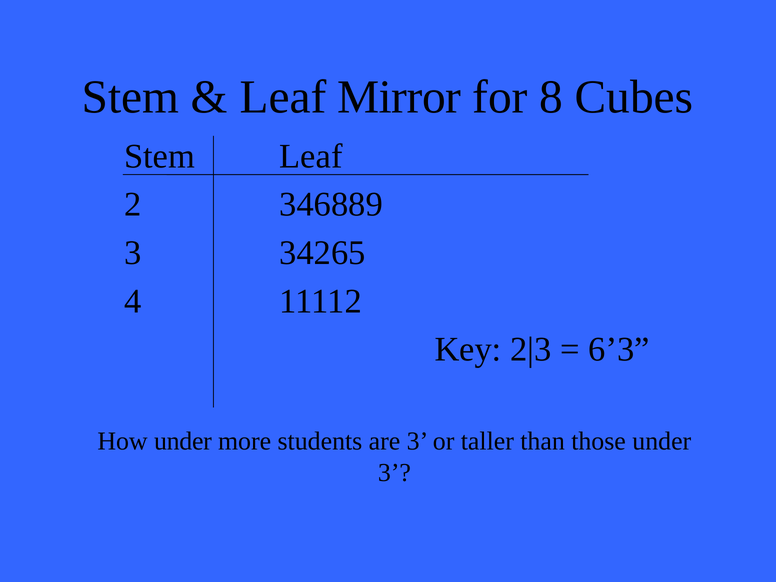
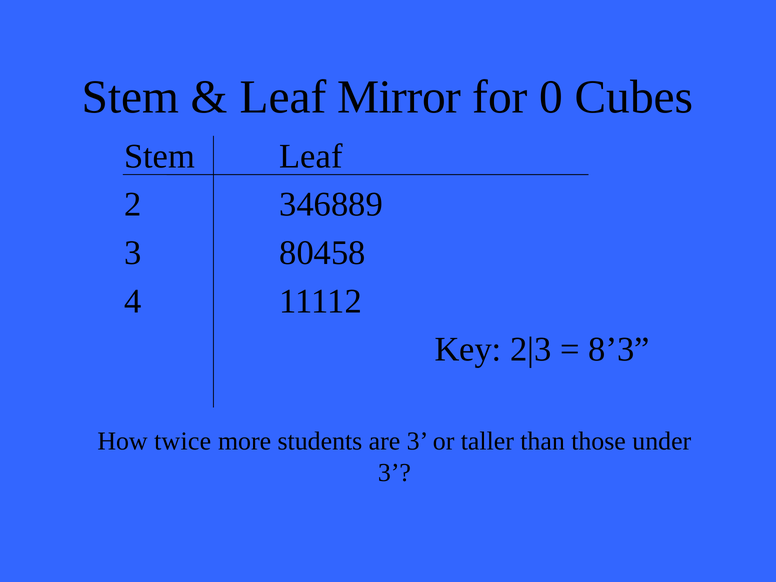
8: 8 -> 0 (551, 97)
34265: 34265 -> 80458 (322, 253)
6’3: 6’3 -> 8’3 (619, 350)
How under: under -> twice (183, 441)
